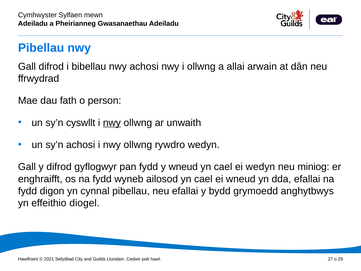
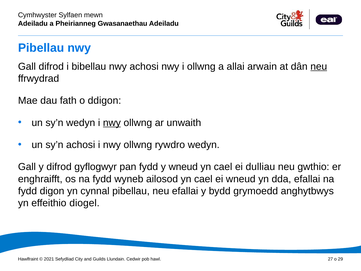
neu underline: none -> present (319, 66)
person: person -> ddigon (104, 101)
sy’n cyswllt: cyswllt -> wedyn (81, 123)
ei wedyn: wedyn -> dulliau (260, 167)
miniog: miniog -> gwthio (313, 167)
